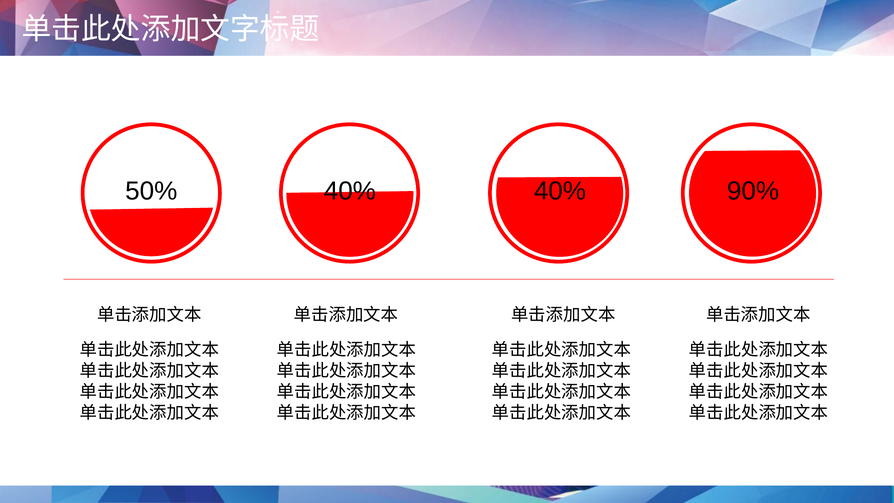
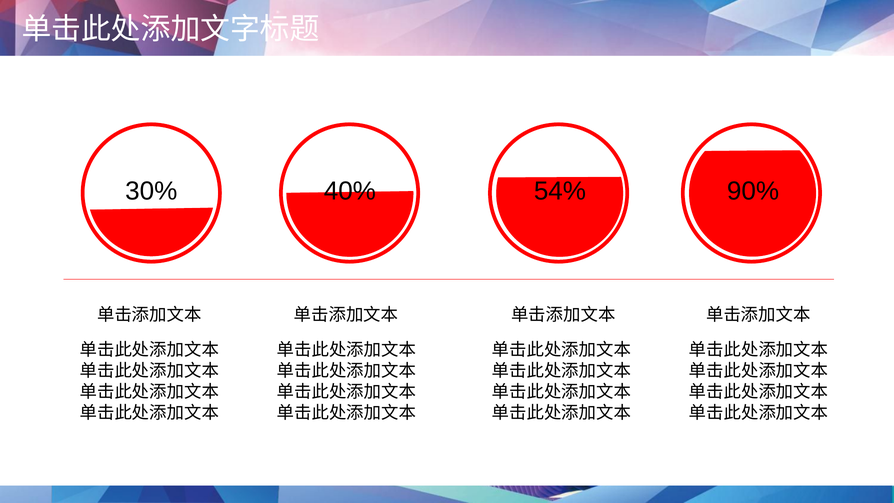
50%: 50% -> 30% (151, 191)
40% 40%: 40% -> 54% (560, 191)
